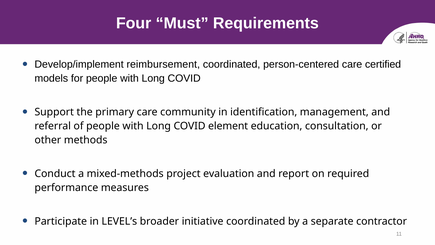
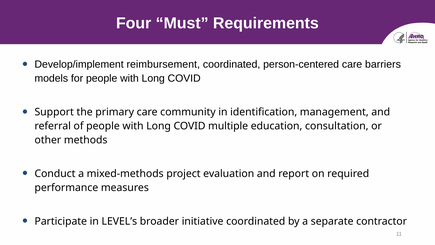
certified: certified -> barriers (383, 64)
element: element -> multiple (228, 126)
